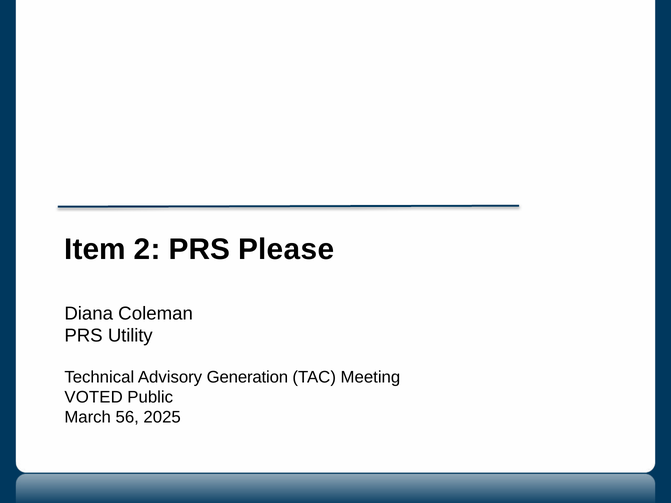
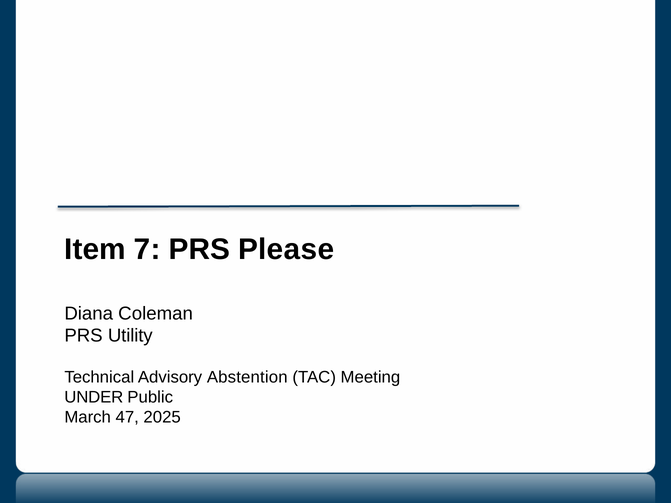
2: 2 -> 7 (147, 249)
Generation: Generation -> Abstention (247, 377)
VOTED: VOTED -> UNDER (94, 397)
56: 56 -> 47 (127, 417)
